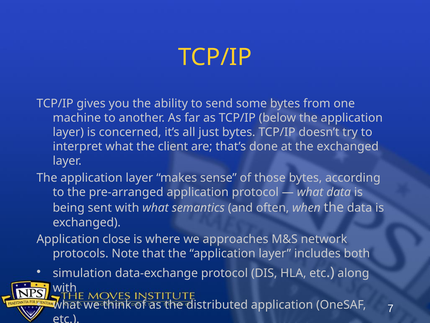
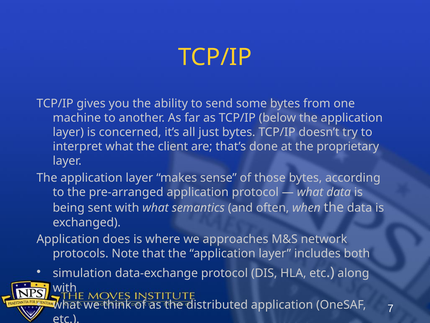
the exchanged: exchanged -> proprietary (348, 146)
close: close -> does (116, 239)
